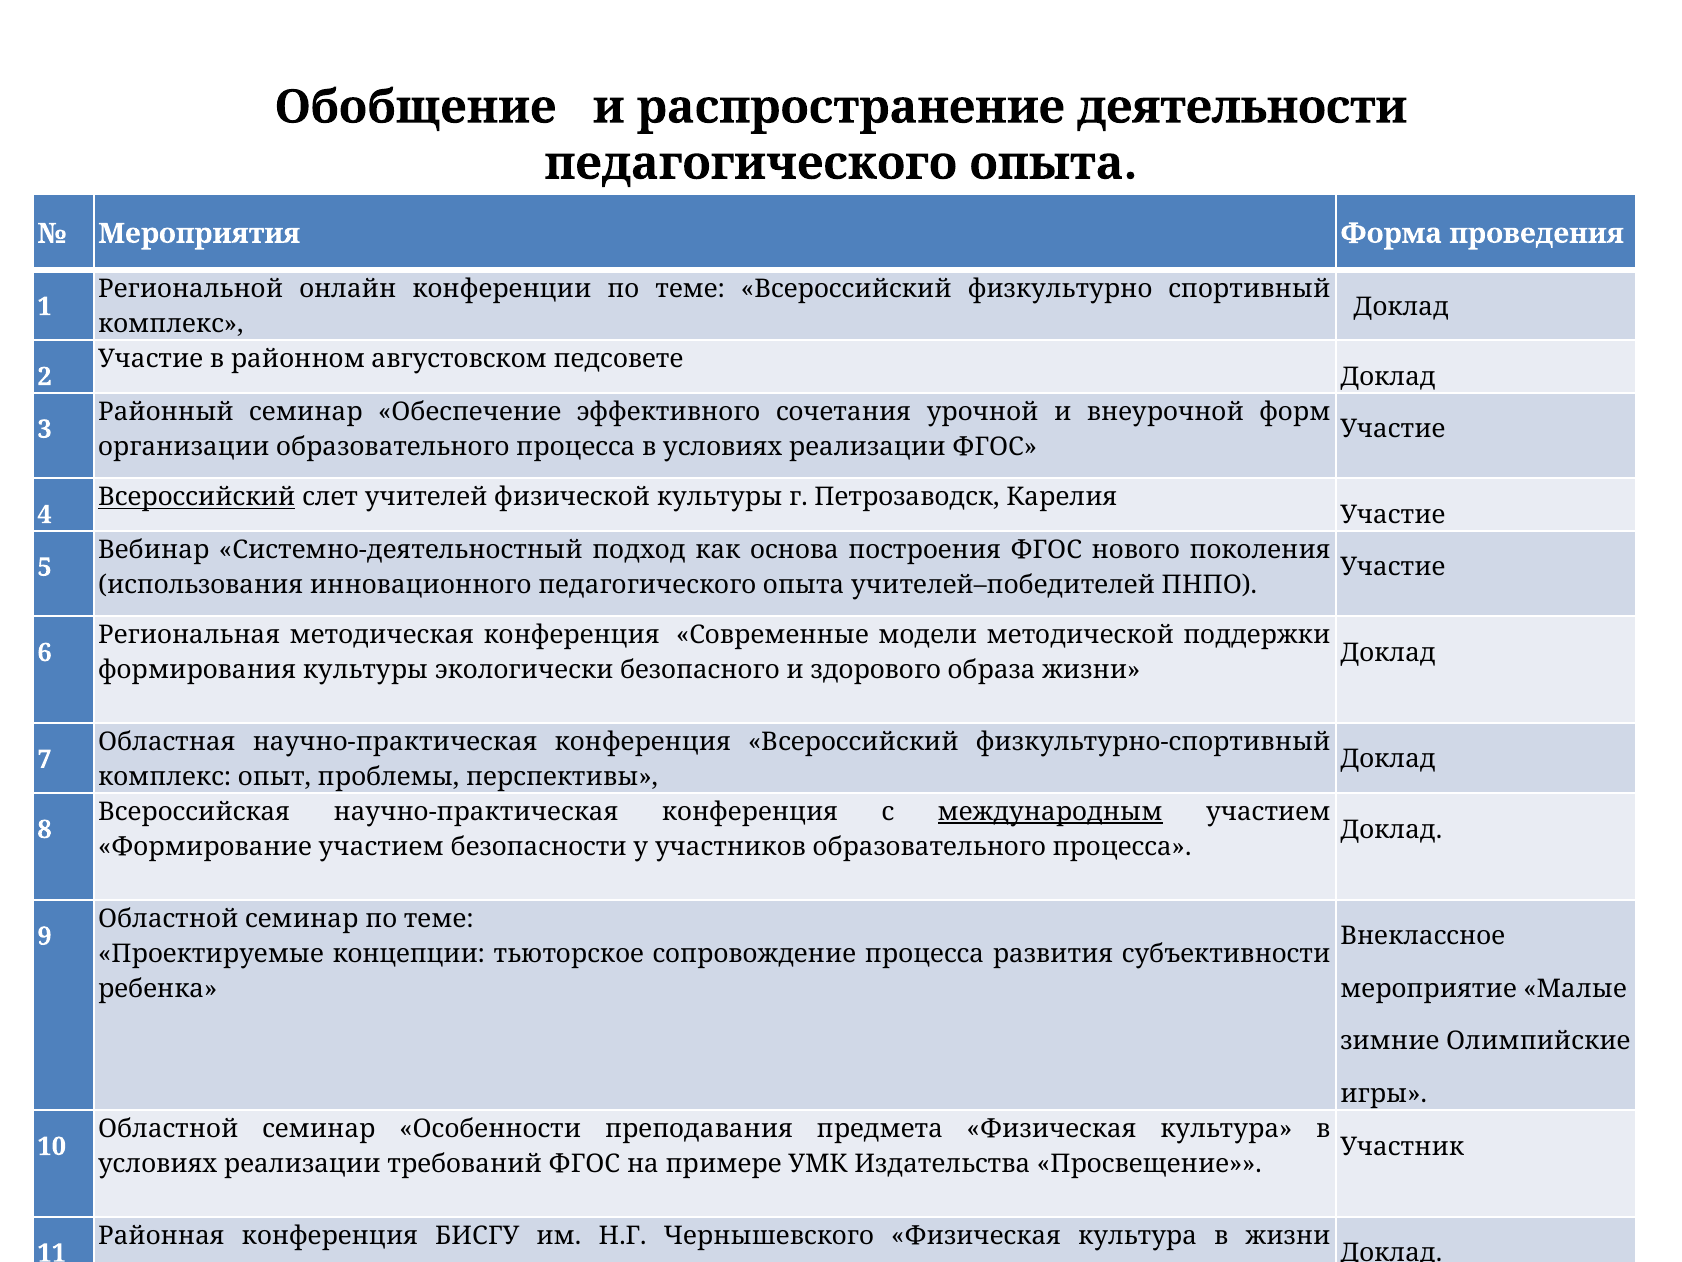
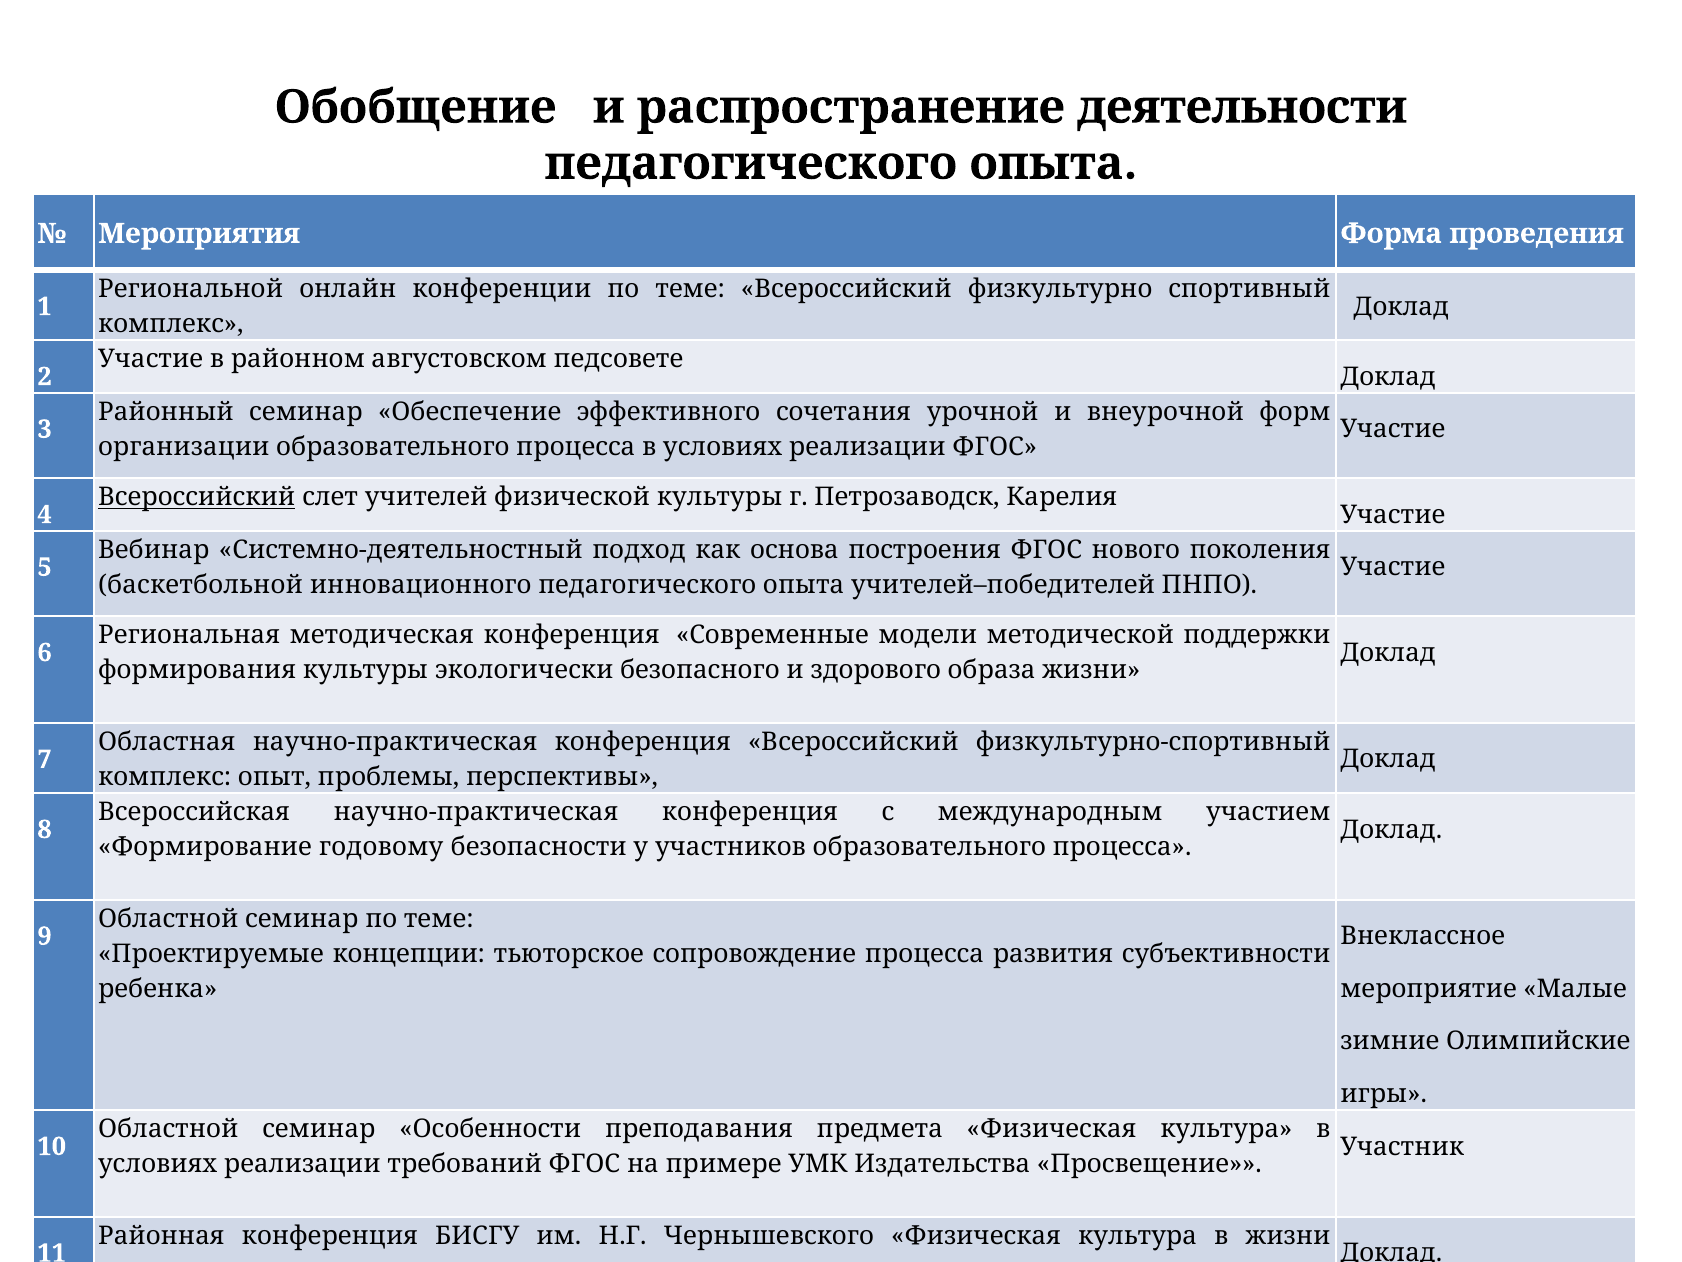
использования: использования -> баскетбольной (201, 585)
международным underline: present -> none (1050, 812)
Формирование участием: участием -> годовому (381, 847)
